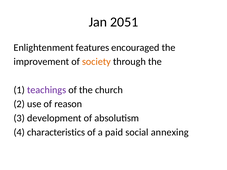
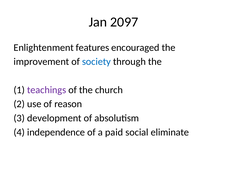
2051: 2051 -> 2097 (124, 22)
society colour: orange -> blue (96, 62)
characteristics: characteristics -> independence (56, 132)
annexing: annexing -> eliminate (170, 132)
